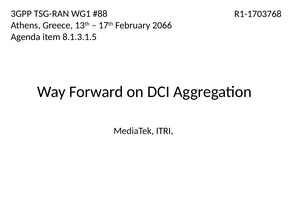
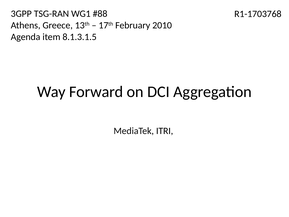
2066: 2066 -> 2010 (162, 25)
